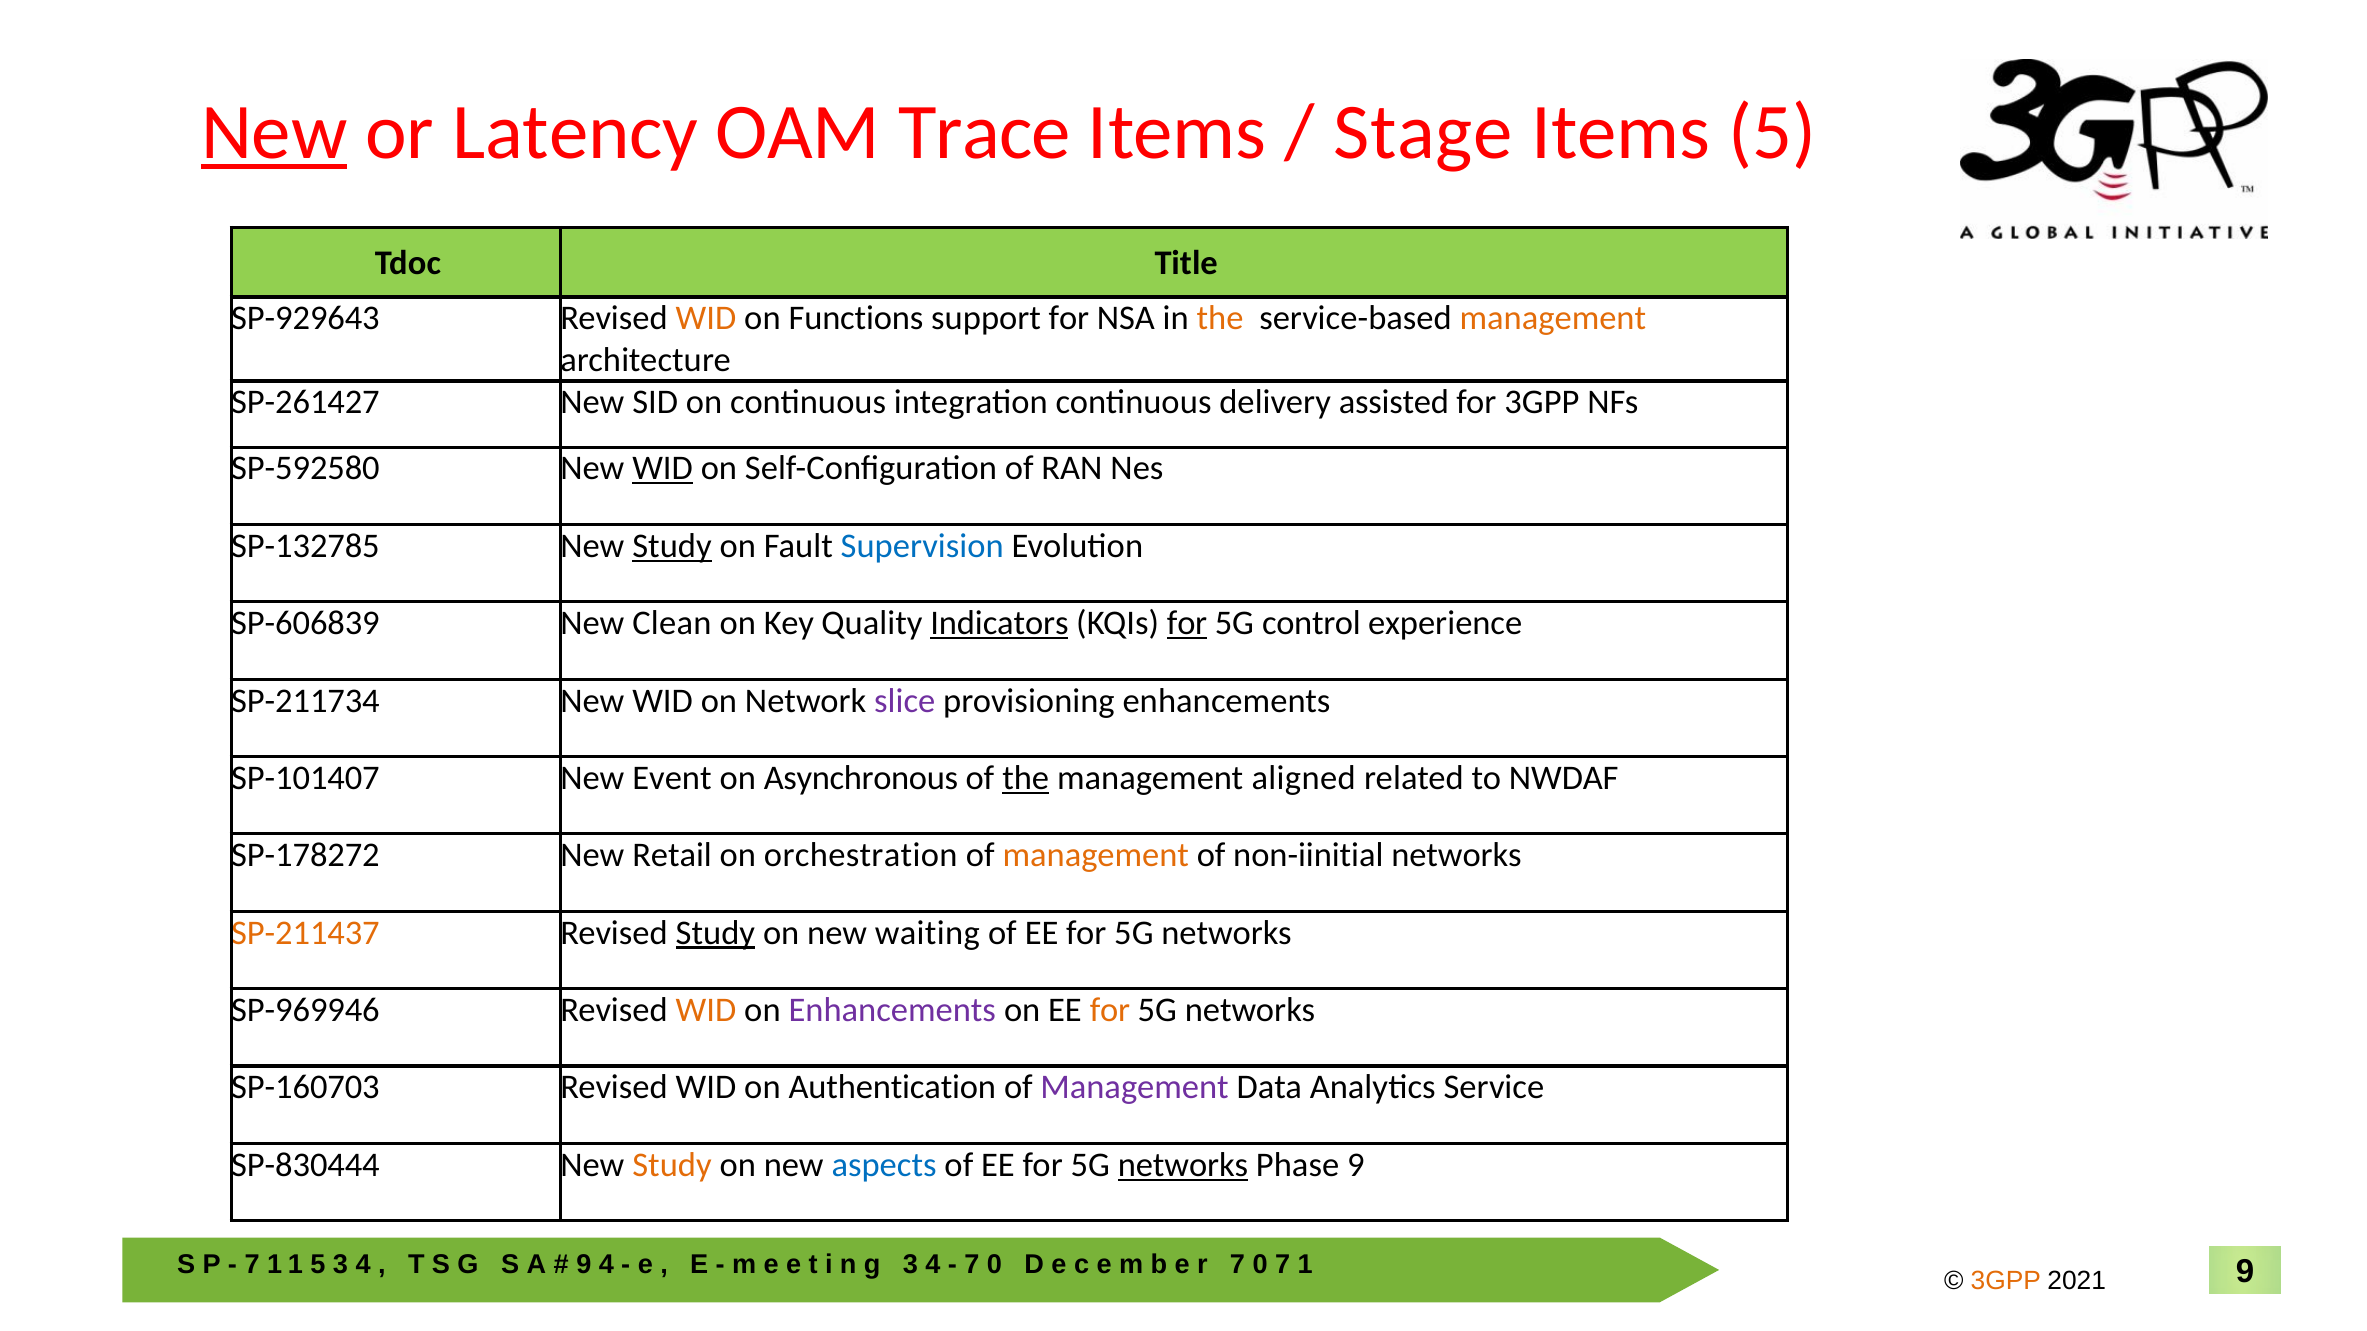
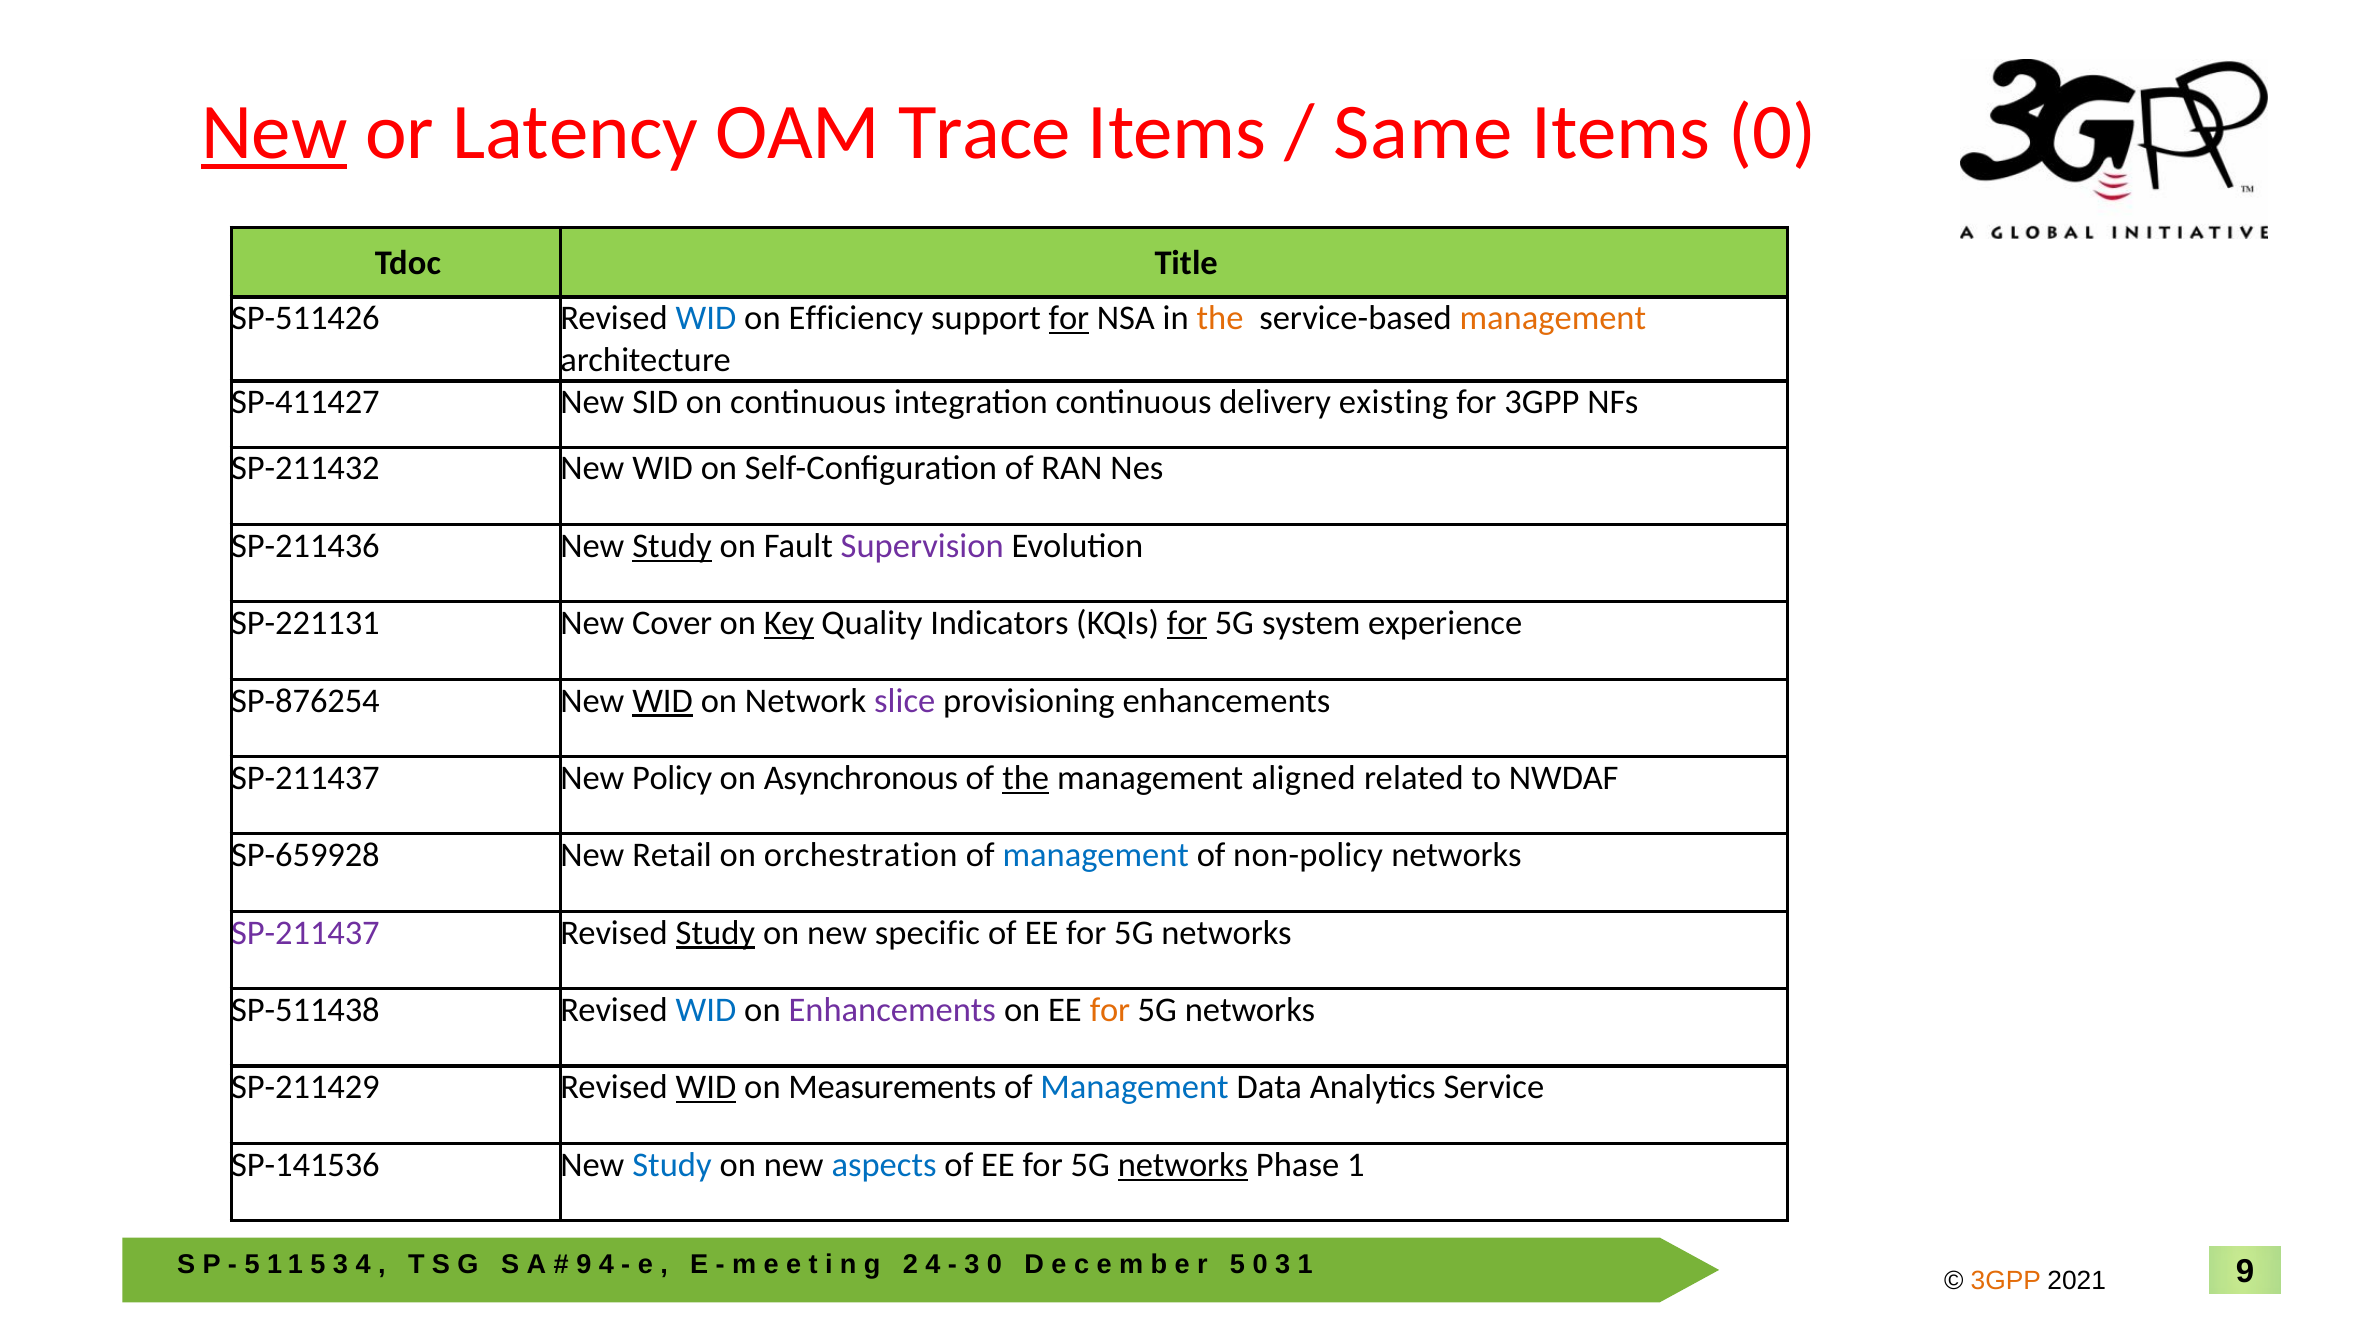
Stage: Stage -> Same (1423, 133)
Items 5: 5 -> 0 (1772, 133)
SP-929643: SP-929643 -> SP-511426 (305, 318)
WID colour: orange -> blue (706, 318)
Functions: Functions -> Efficiency (856, 318)
for underline: none -> present (1069, 318)
SP-261427: SP-261427 -> SP-411427 (305, 403)
assisted: assisted -> existing (1394, 403)
SP-592580: SP-592580 -> SP-211432 (305, 469)
WID underline: present -> none (663, 469)
SP-132785: SP-132785 -> SP-211436 (305, 546)
Supervision colour: blue -> purple (922, 546)
SP-606839: SP-606839 -> SP-221131 (305, 623)
Clean: Clean -> Cover (672, 623)
Key underline: none -> present (789, 623)
Indicators underline: present -> none (999, 623)
control: control -> system (1311, 623)
SP-211734: SP-211734 -> SP-876254 (305, 701)
WID underline: none -> present (663, 701)
SP-101407: SP-101407 -> SP-211437 (305, 778)
Event: Event -> Policy (672, 778)
SP-178272: SP-178272 -> SP-659928 (305, 856)
management colour: orange -> blue (1096, 856)
non-iinitial: non-iinitial -> non-policy (1308, 856)
SP-211437 colour: orange -> purple (305, 933)
waiting: waiting -> specific (927, 933)
SP-969946: SP-969946 -> SP-511438 (305, 1010)
WID colour: orange -> blue (706, 1010)
SP-160703: SP-160703 -> SP-211429 (305, 1088)
WID underline: none -> present (706, 1088)
Authentication: Authentication -> Measurements (892, 1088)
Management colour: purple -> blue (1135, 1088)
SP-830444: SP-830444 -> SP-141536 (305, 1165)
Study colour: orange -> blue (672, 1165)
Phase 9: 9 -> 1 (1356, 1165)
7: 7 -> 5 (252, 1265)
3: 3 -> 2 (911, 1265)
7: 7 -> 3 (972, 1265)
7: 7 -> 5 (1237, 1265)
7: 7 -> 3 (1283, 1265)
